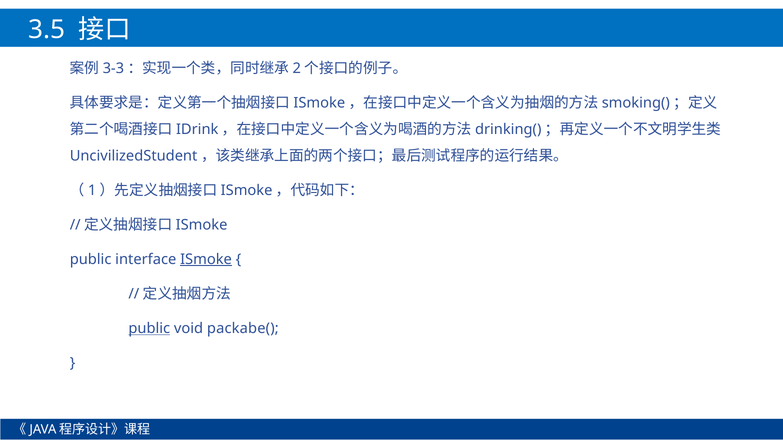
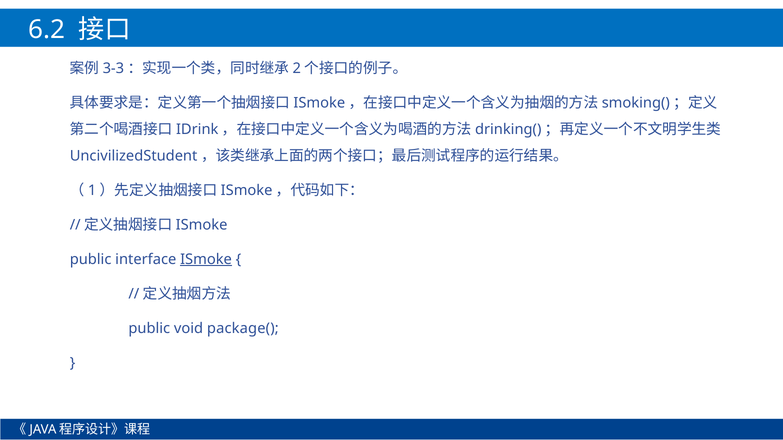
3.5: 3.5 -> 6.2 (47, 30)
public underline: present -> none (149, 329)
packabe(: packabe( -> package( (243, 329)
